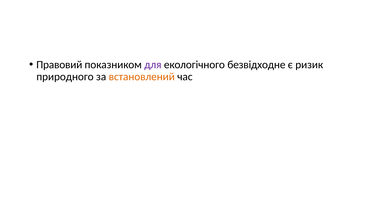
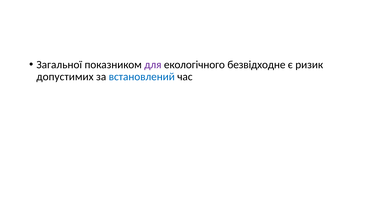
Правовий: Правовий -> Загальної (59, 65)
природного: природного -> допустимих (65, 77)
встановлений colour: orange -> blue (142, 77)
